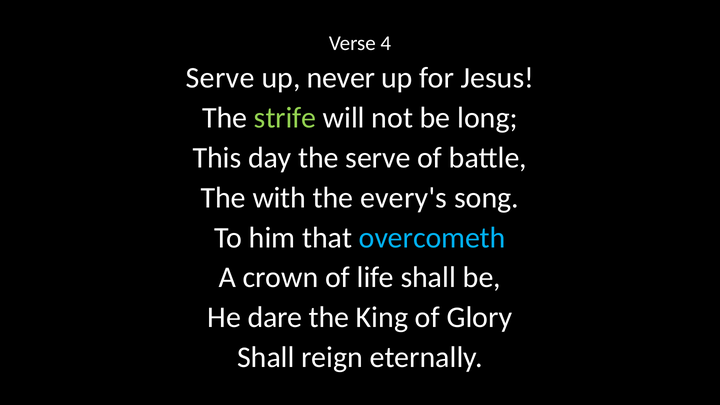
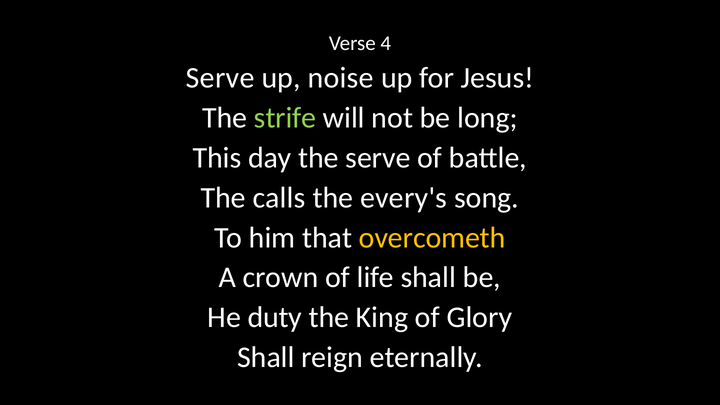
never: never -> noise (341, 78)
with: with -> calls (279, 198)
overcometh colour: light blue -> yellow (432, 238)
dare: dare -> duty (275, 317)
